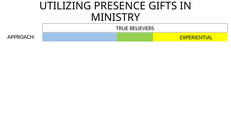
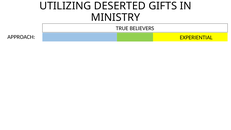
PRESENCE: PRESENCE -> DESERTED (120, 6)
